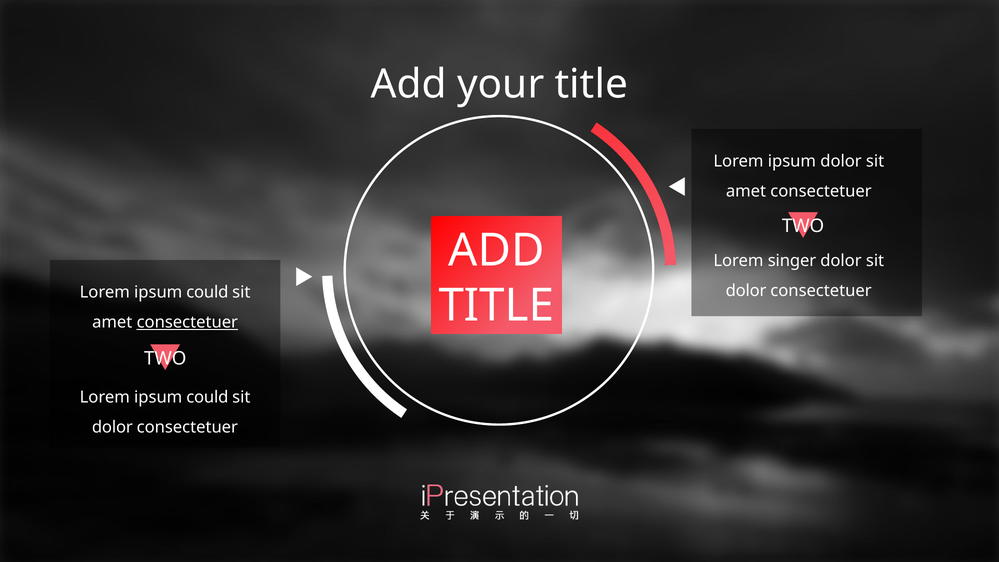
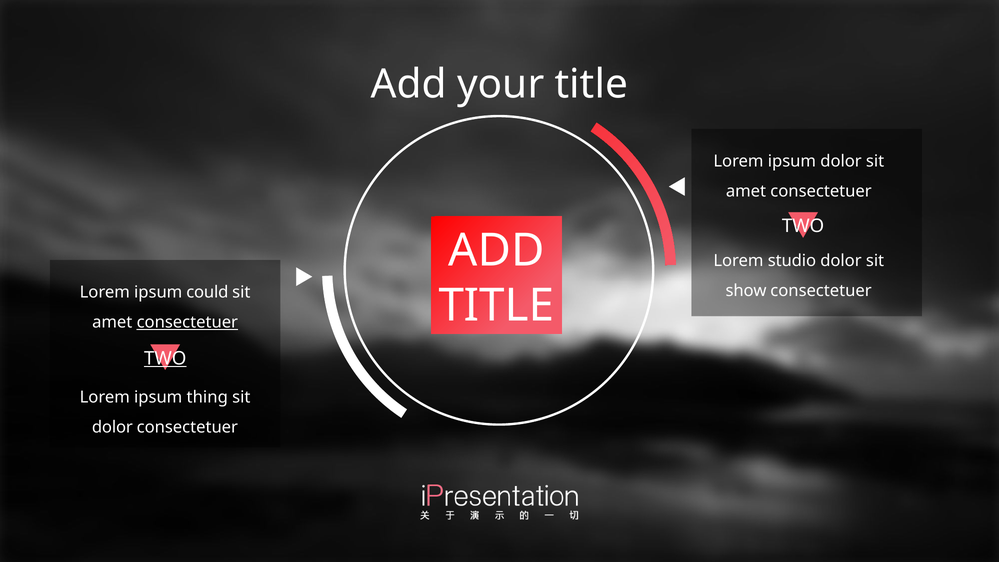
singer: singer -> studio (792, 261)
dolor: dolor -> show (746, 291)
TWO underline: none -> present (165, 358)
could: could -> thing (207, 397)
